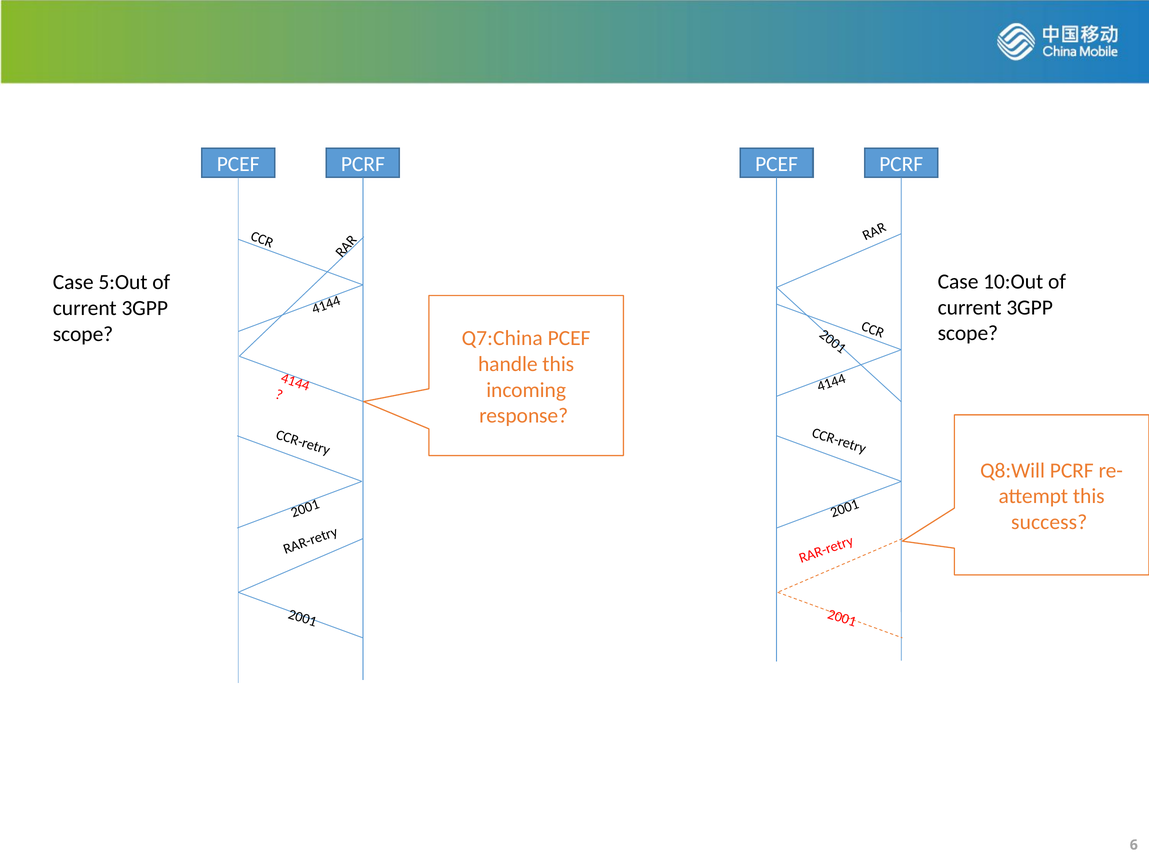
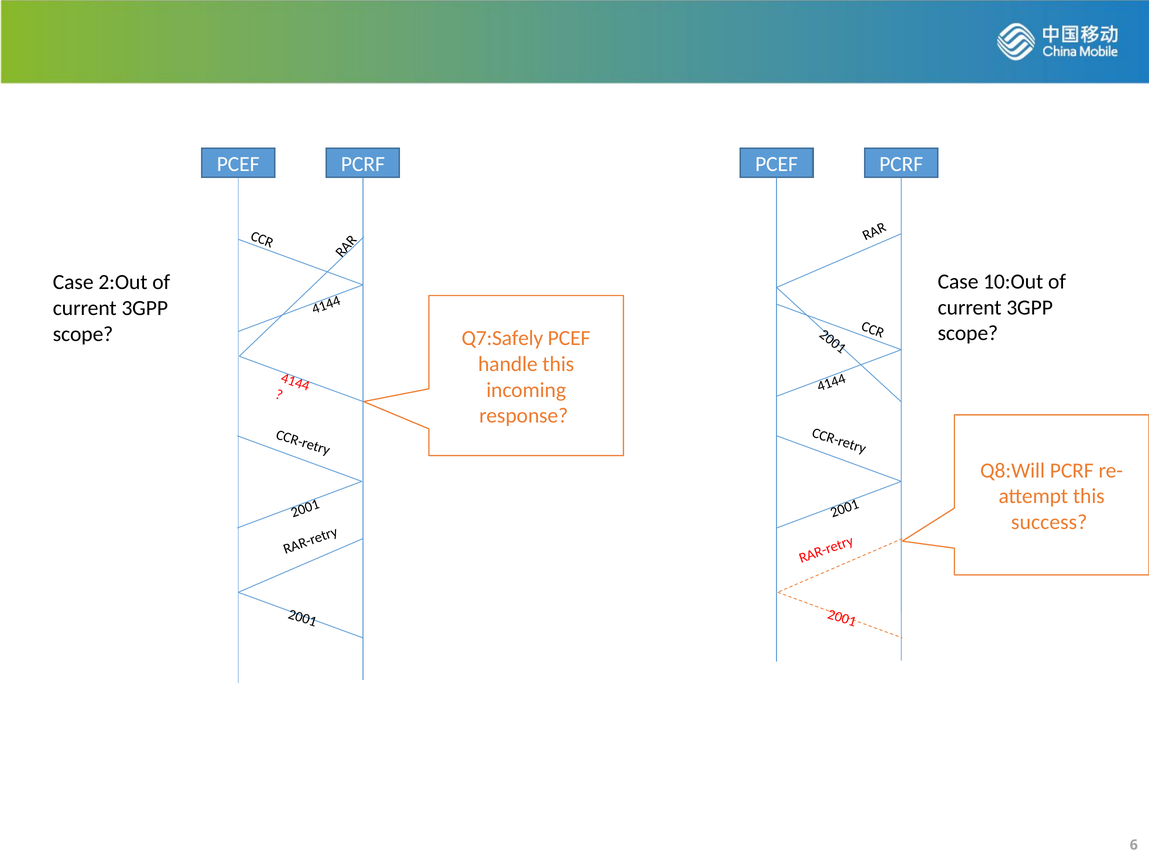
5:Out: 5:Out -> 2:Out (123, 283)
Q7:China: Q7:China -> Q7:Safely (502, 339)
